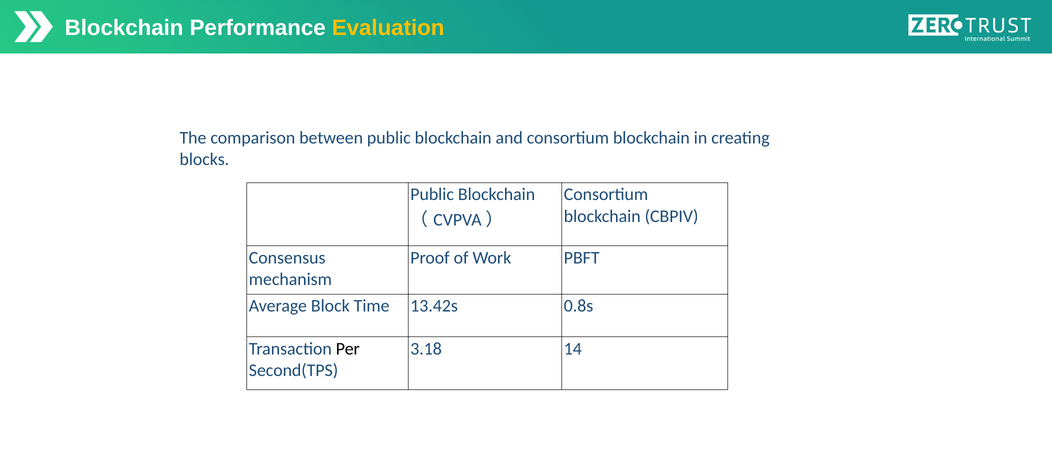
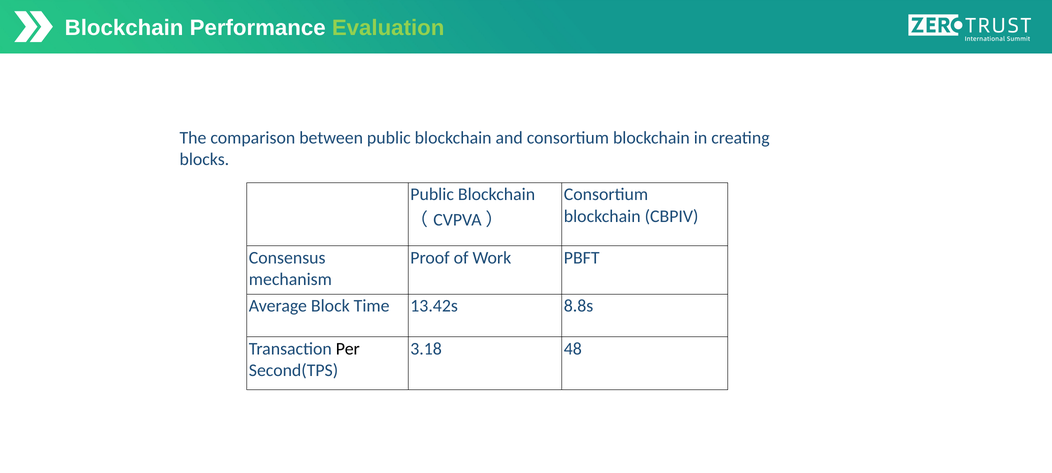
Evaluation colour: yellow -> light green (388, 28)
0.8s: 0.8s -> 8.8s (579, 306)
14: 14 -> 48 (573, 349)
